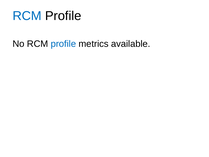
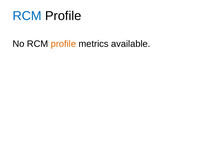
profile colour: blue -> orange (63, 44)
